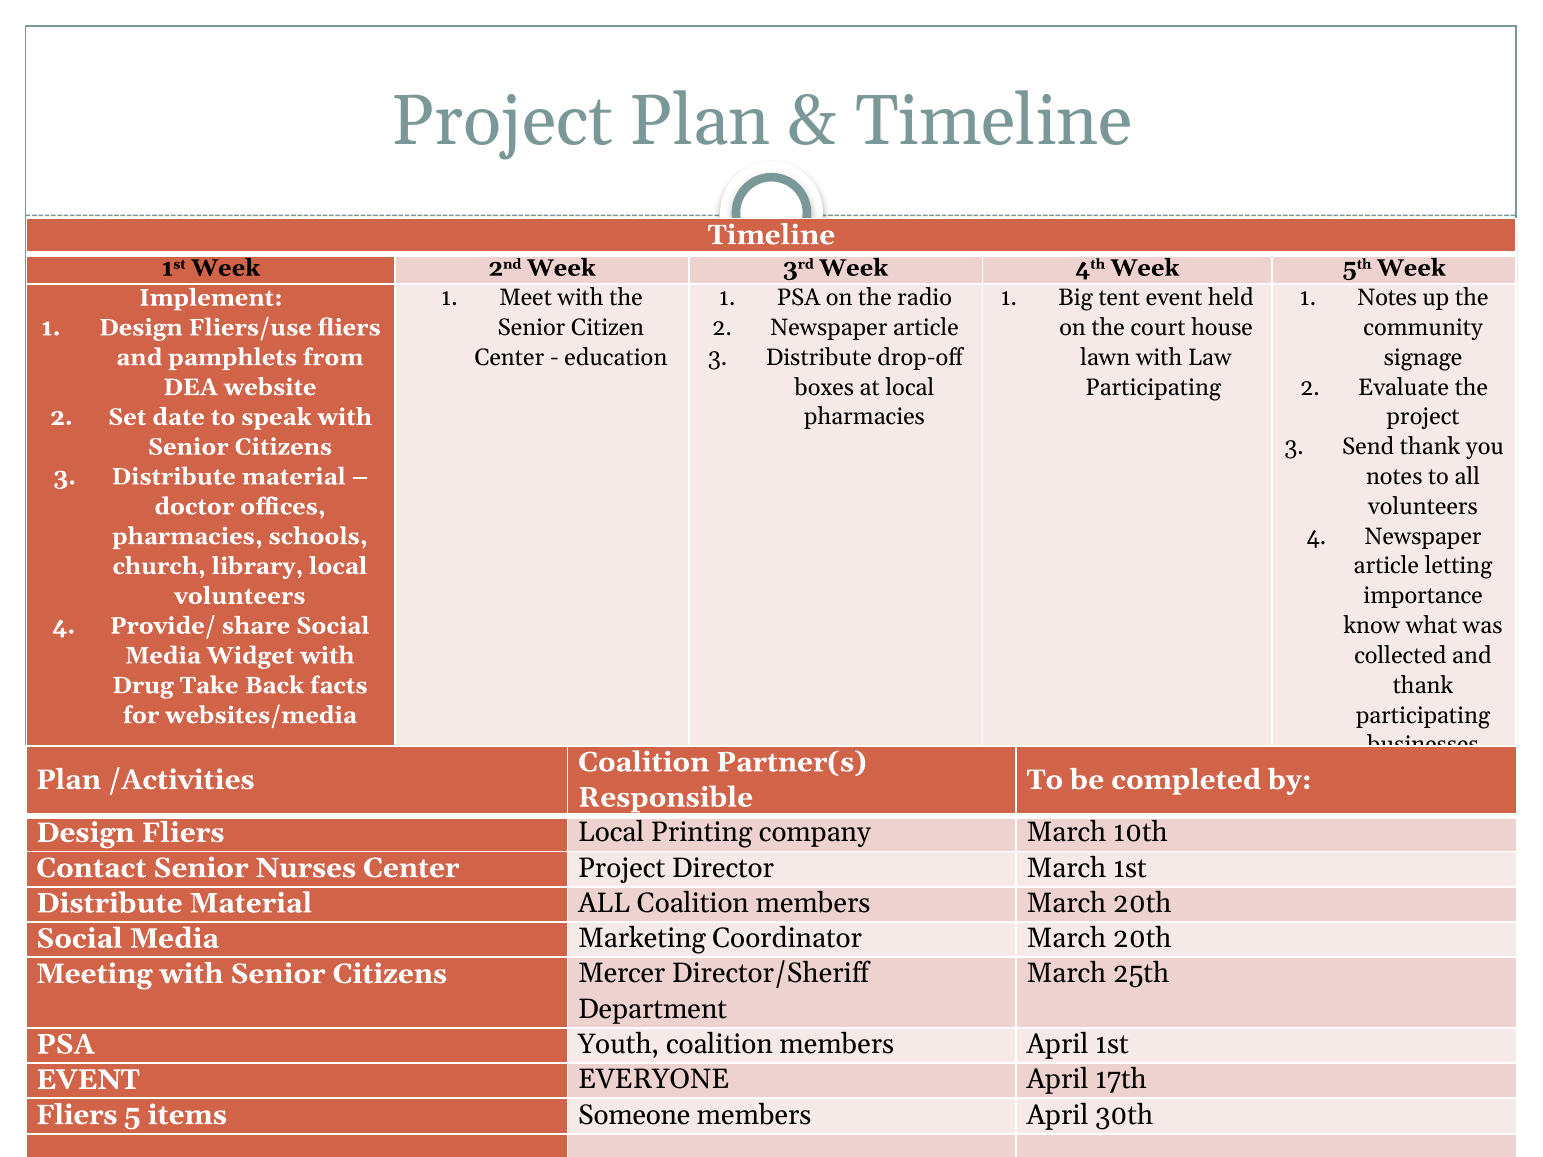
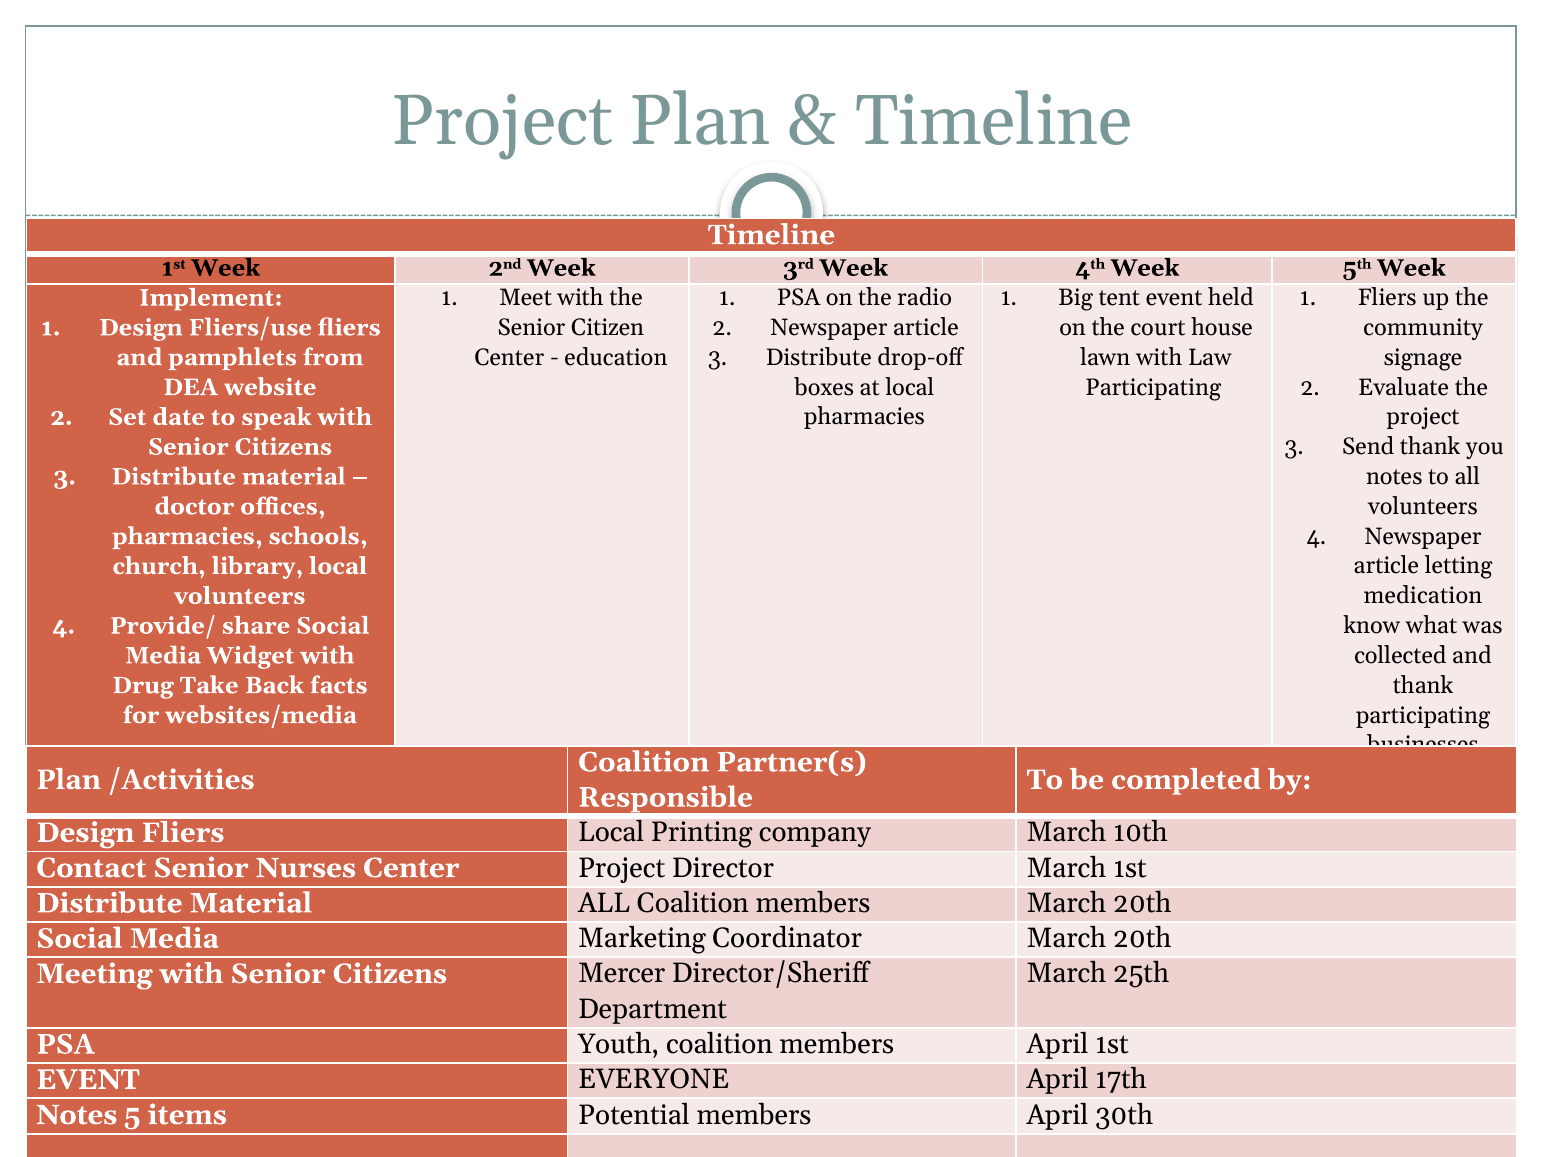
Notes: Notes -> Fliers (1387, 298)
importance: importance -> medication (1423, 596)
Fliers: Fliers -> Notes (77, 1115)
Someone: Someone -> Potential (634, 1115)
